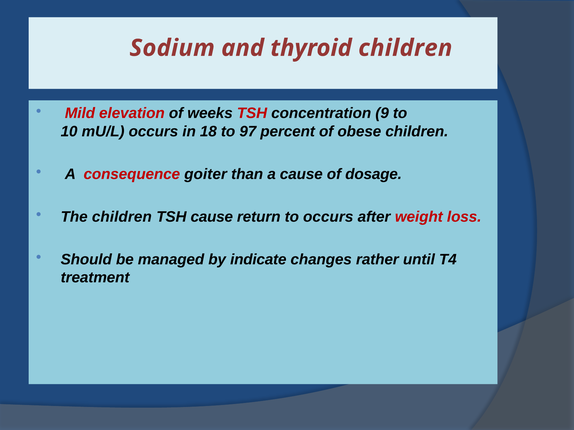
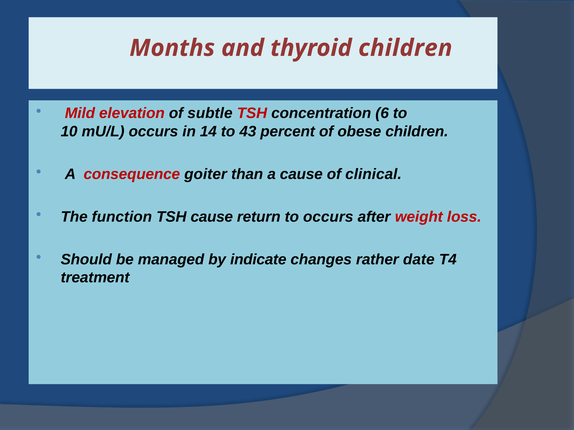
Sodium: Sodium -> Months (172, 48)
weeks: weeks -> subtle (210, 113)
9: 9 -> 6 (382, 113)
18: 18 -> 14 (208, 132)
97: 97 -> 43 (248, 132)
dosage: dosage -> clinical (374, 174)
The children: children -> function (122, 217)
until: until -> date (419, 260)
